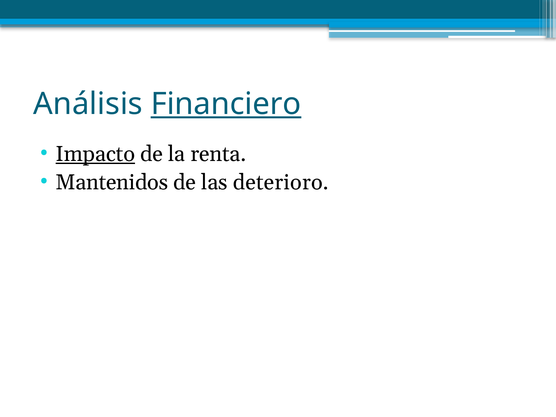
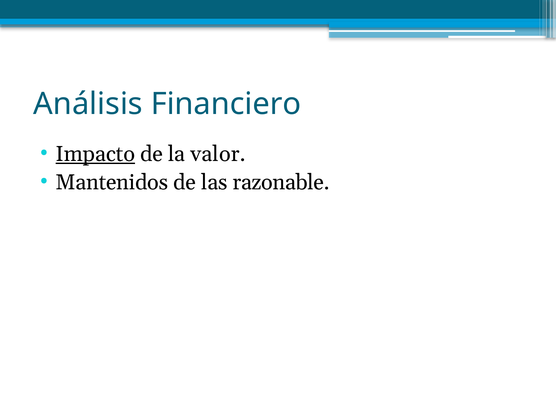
Financiero underline: present -> none (226, 104)
renta: renta -> valor (218, 154)
deterioro: deterioro -> razonable (281, 182)
